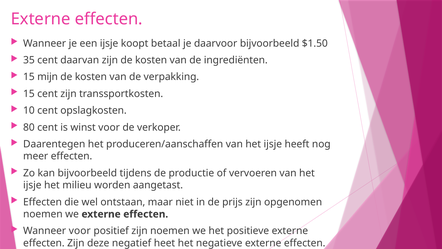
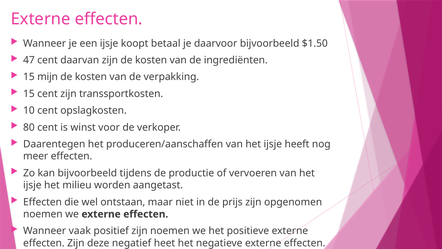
35: 35 -> 47 (29, 60)
Wanneer voor: voor -> vaak (80, 231)
